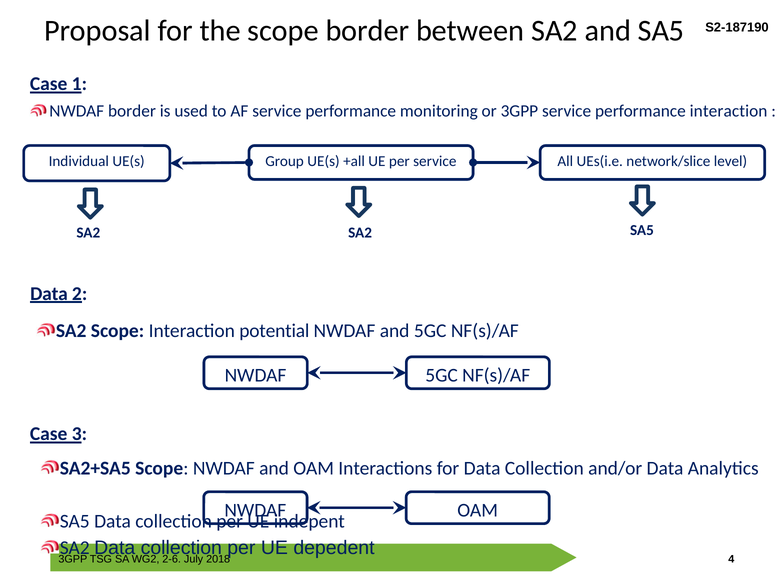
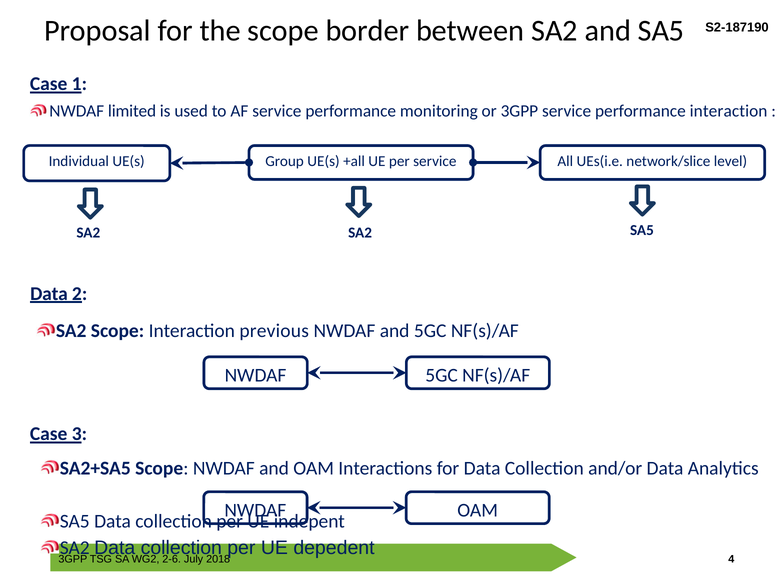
NWDAF border: border -> limited (132, 111)
potential: potential -> previous (274, 331)
